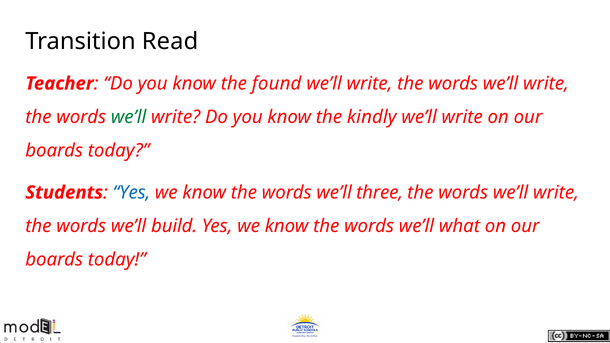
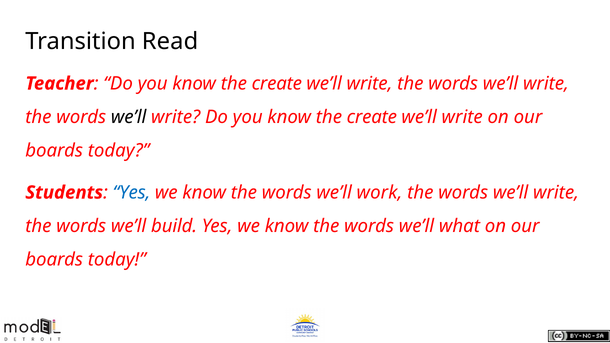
found: found -> create (277, 84)
we’ll colour: green -> black (129, 117)
kindly: kindly -> create (372, 117)
three: three -> work (379, 193)
